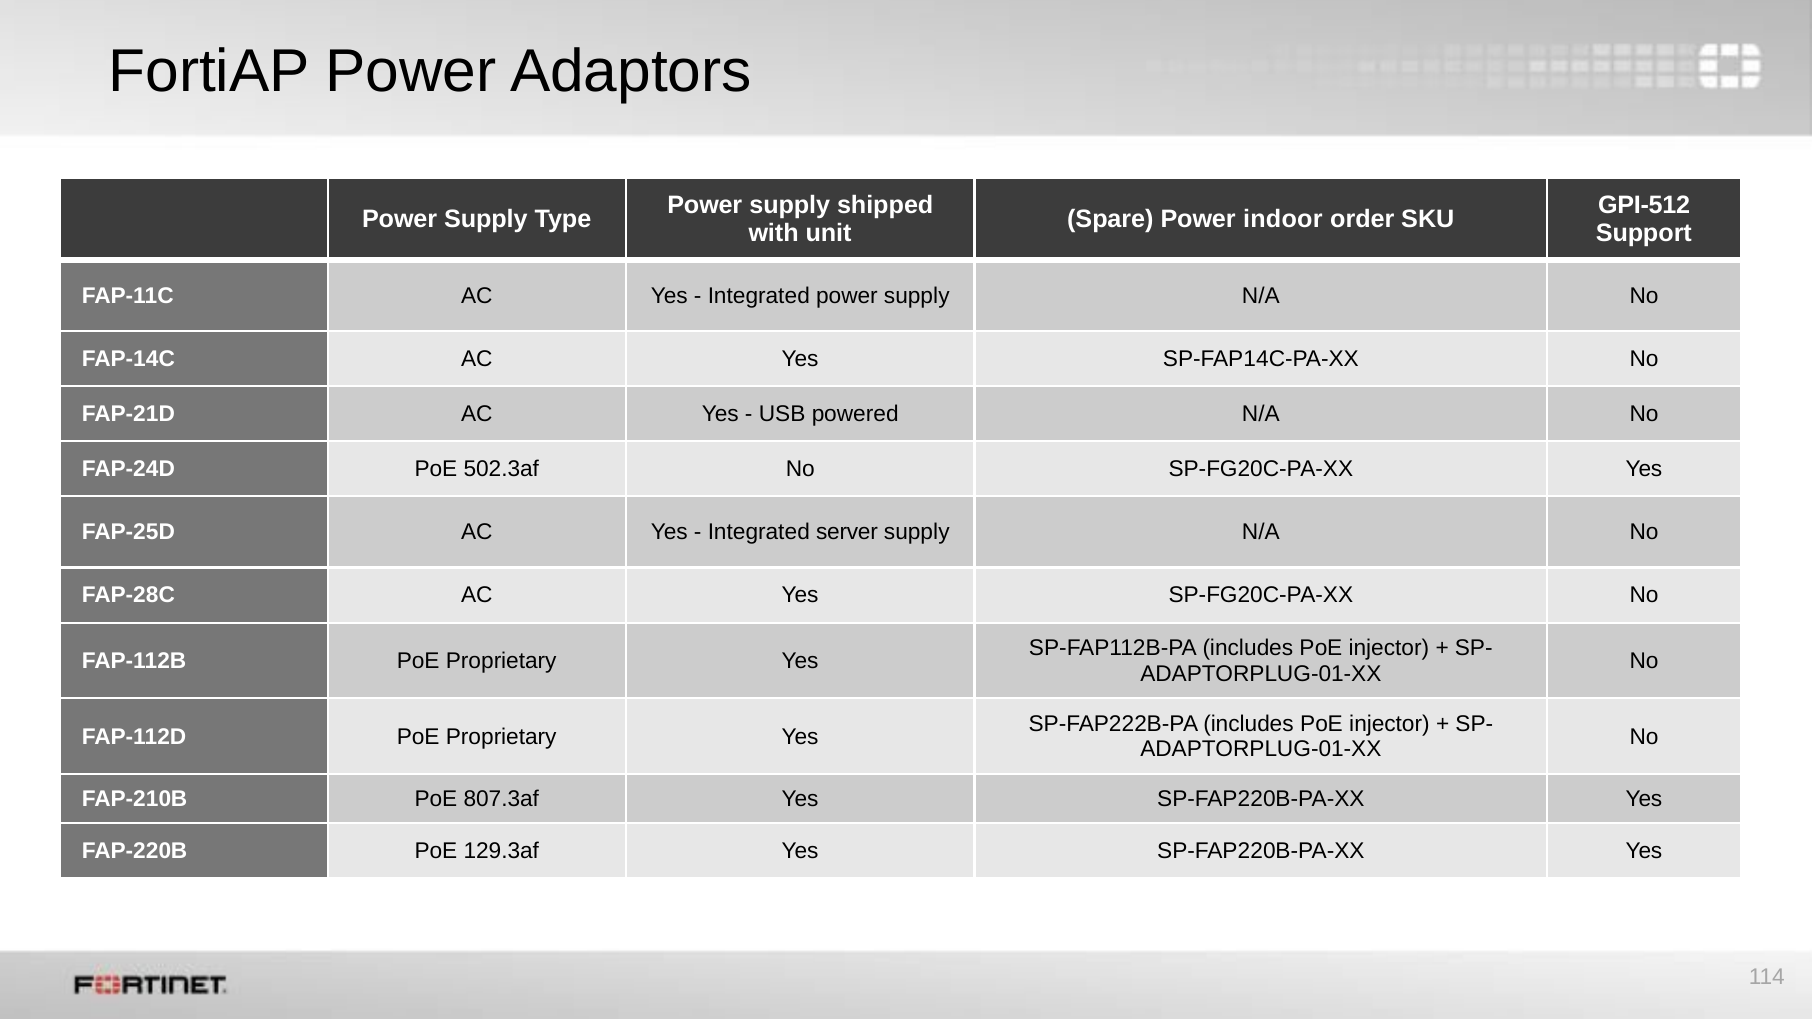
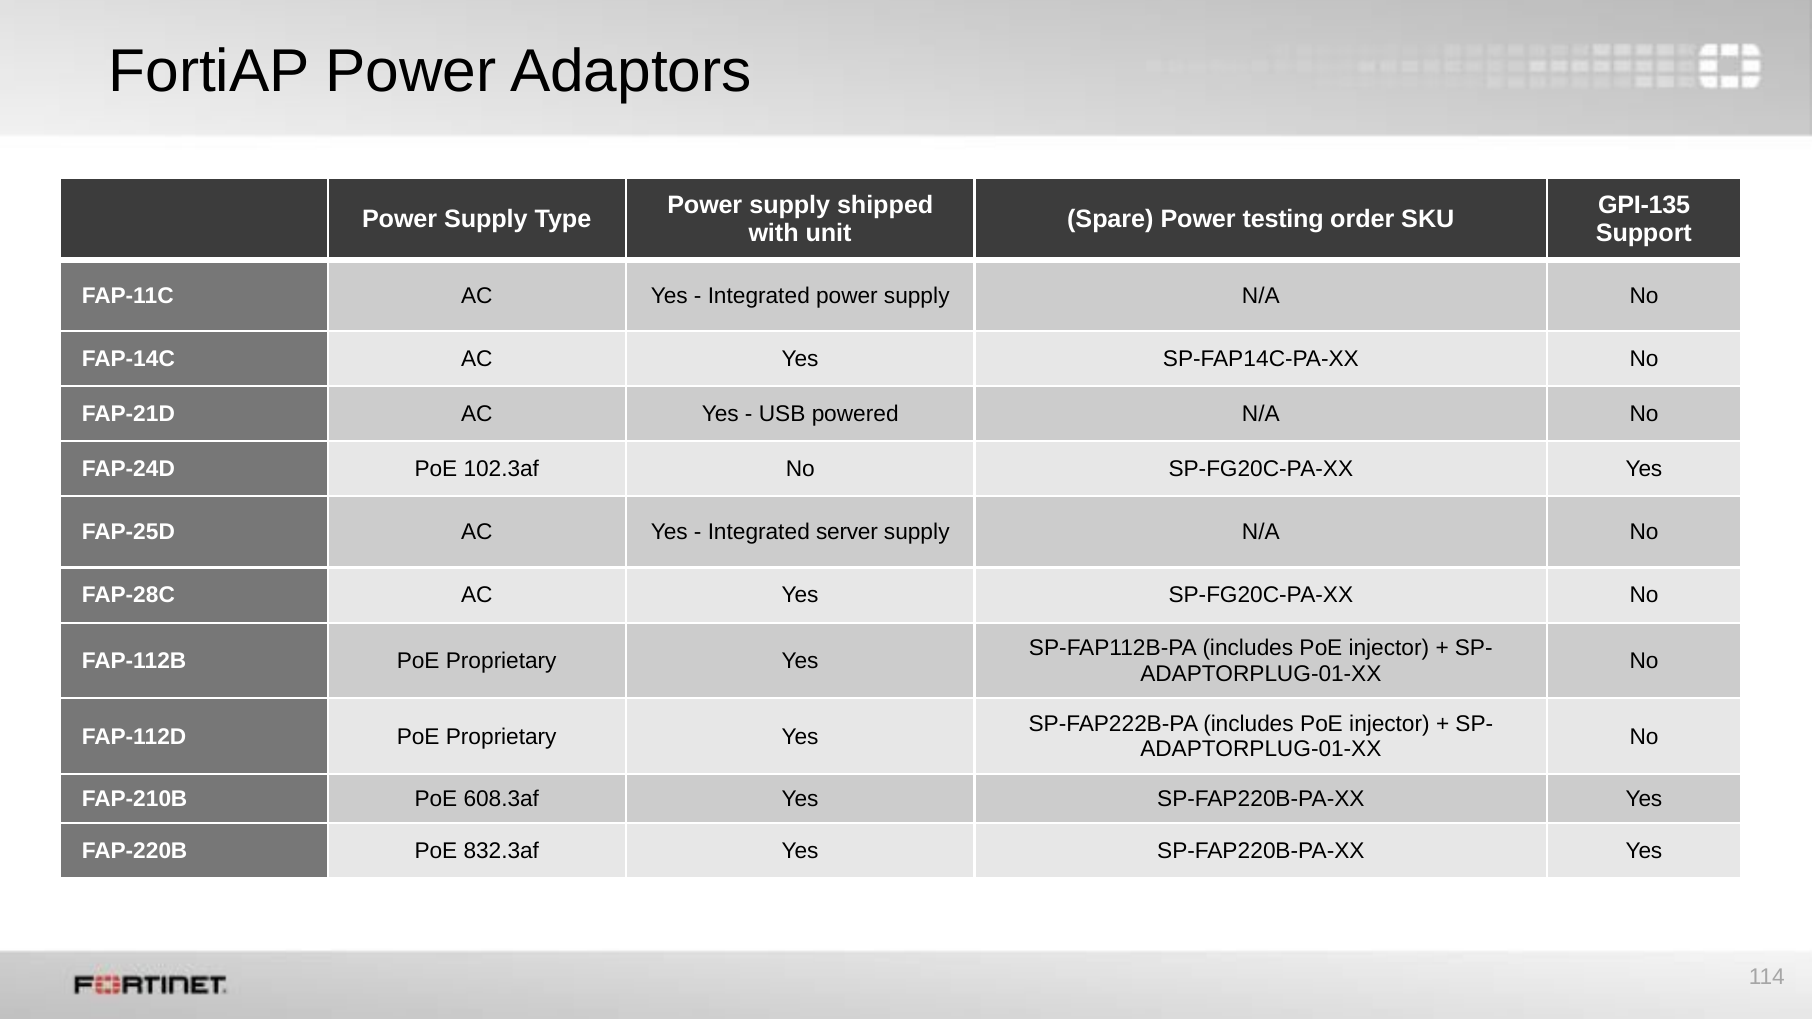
GPI-512: GPI-512 -> GPI-135 (1644, 205)
indoor: indoor -> testing (1283, 220)
502.3af: 502.3af -> 102.3af (501, 469)
807.3af: 807.3af -> 608.3af (501, 799)
129.3af: 129.3af -> 832.3af (501, 851)
